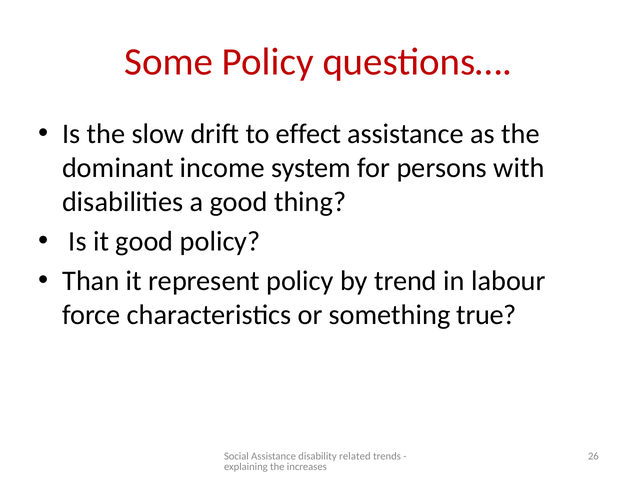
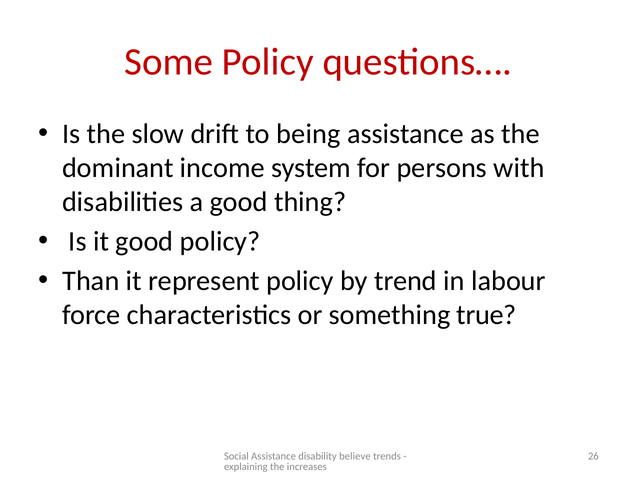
effect: effect -> being (308, 134)
related: related -> believe (355, 456)
